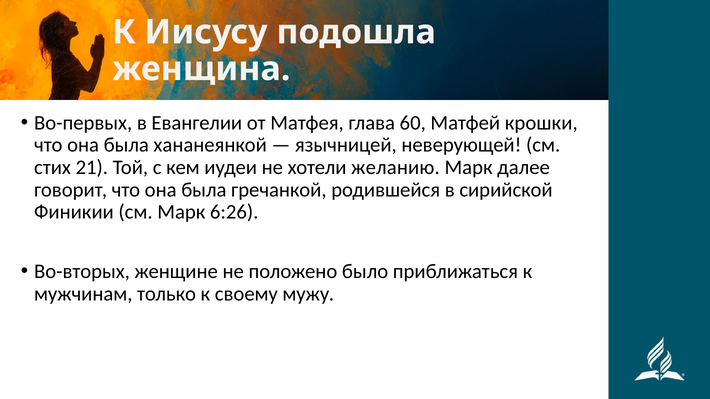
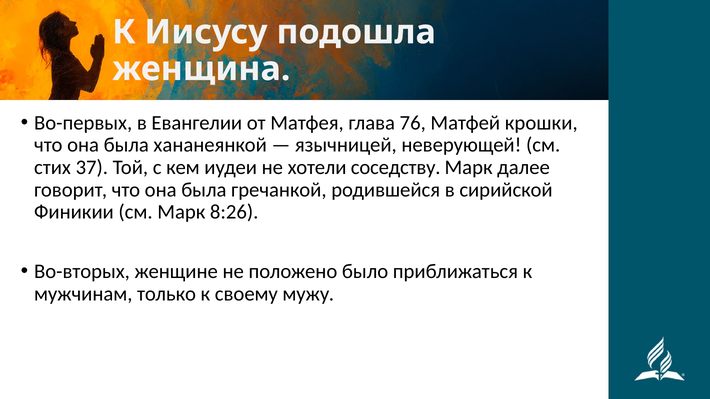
60: 60 -> 76 (413, 123)
21: 21 -> 37 (92, 168)
желанию: желанию -> соседству (396, 168)
6:26: 6:26 -> 8:26 (234, 212)
